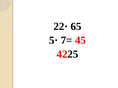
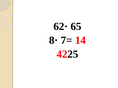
22·: 22· -> 62· (61, 27)
5·: 5· -> 8· (54, 40)
45: 45 -> 14 (80, 40)
